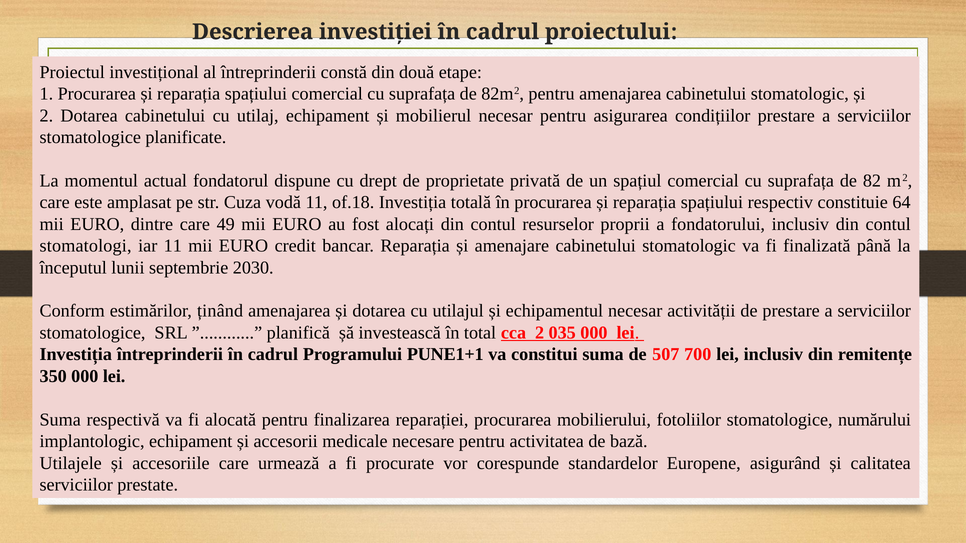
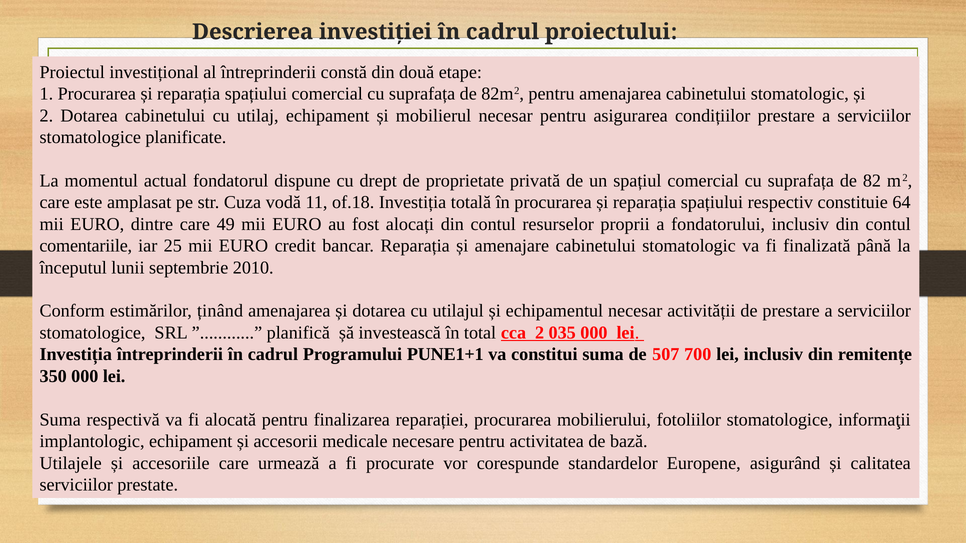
stomatologi: stomatologi -> comentariile (86, 246)
iar 11: 11 -> 25 (173, 246)
2030: 2030 -> 2010 (253, 268)
numărului: numărului -> informaţii (874, 420)
